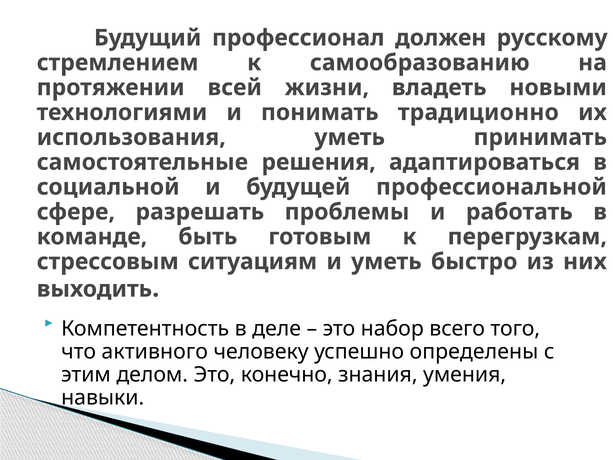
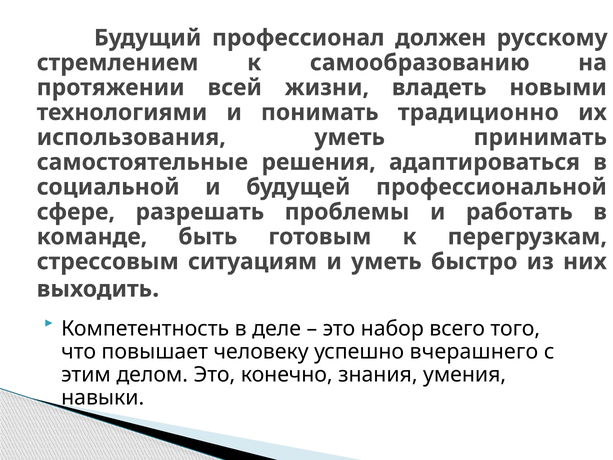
активного: активного -> повышает (155, 352)
определены: определены -> вчерашнего (474, 352)
